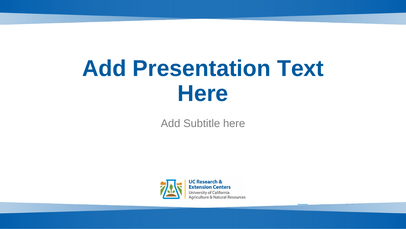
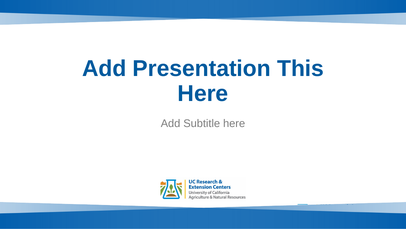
Text: Text -> This (300, 69)
